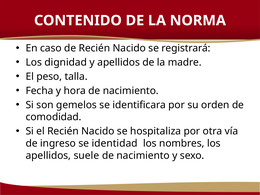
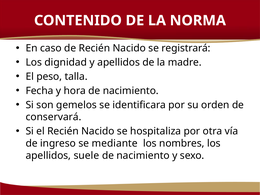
comodidad: comodidad -> conservará (54, 117)
identidad: identidad -> mediante (115, 143)
